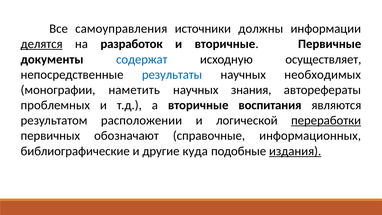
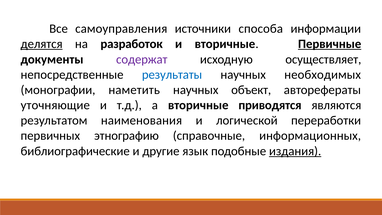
должны: должны -> способа (261, 29)
Первичные underline: none -> present (330, 44)
содержат colour: blue -> purple (142, 59)
знания: знания -> объект (251, 90)
проблемных: проблемных -> уточняющие (55, 105)
воспитания: воспитания -> приводятся (270, 105)
расположении: расположении -> наименования (141, 120)
переработки underline: present -> none (326, 120)
обозначают: обозначают -> этнографию (126, 136)
куда: куда -> язык (195, 151)
